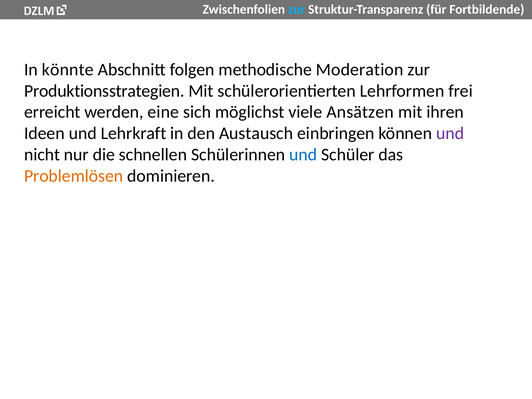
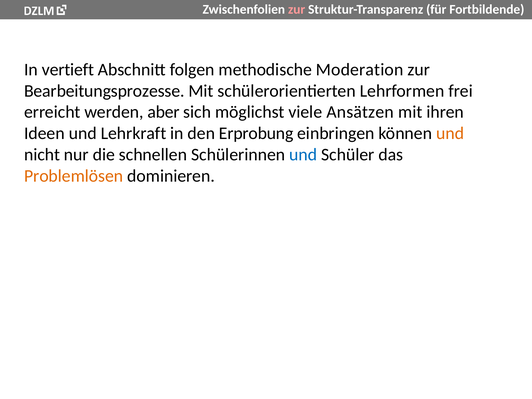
zur colour: light blue -> pink (297, 9)
könnte: könnte -> vertieft (68, 70)
Produktionsstrategien: Produktionsstrategien -> Bearbeitungsprozesse (104, 91)
eine: eine -> aber (163, 112)
Austausch: Austausch -> Erprobung (256, 133)
und colour: purple -> orange (450, 133)
